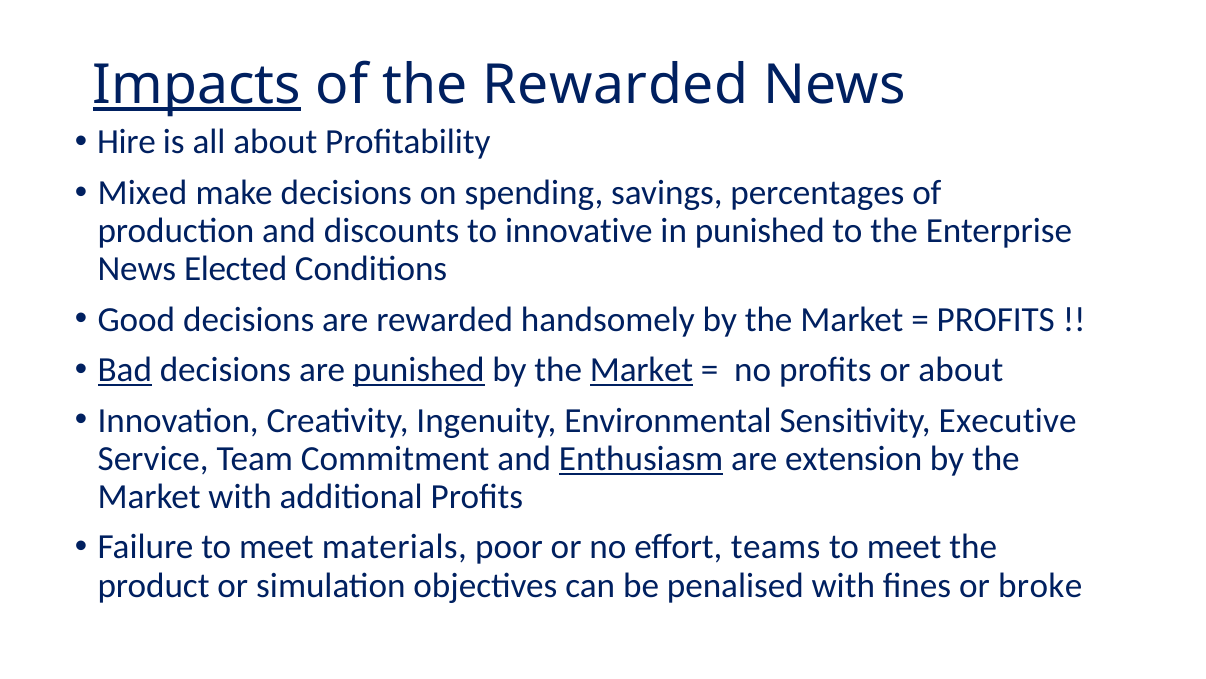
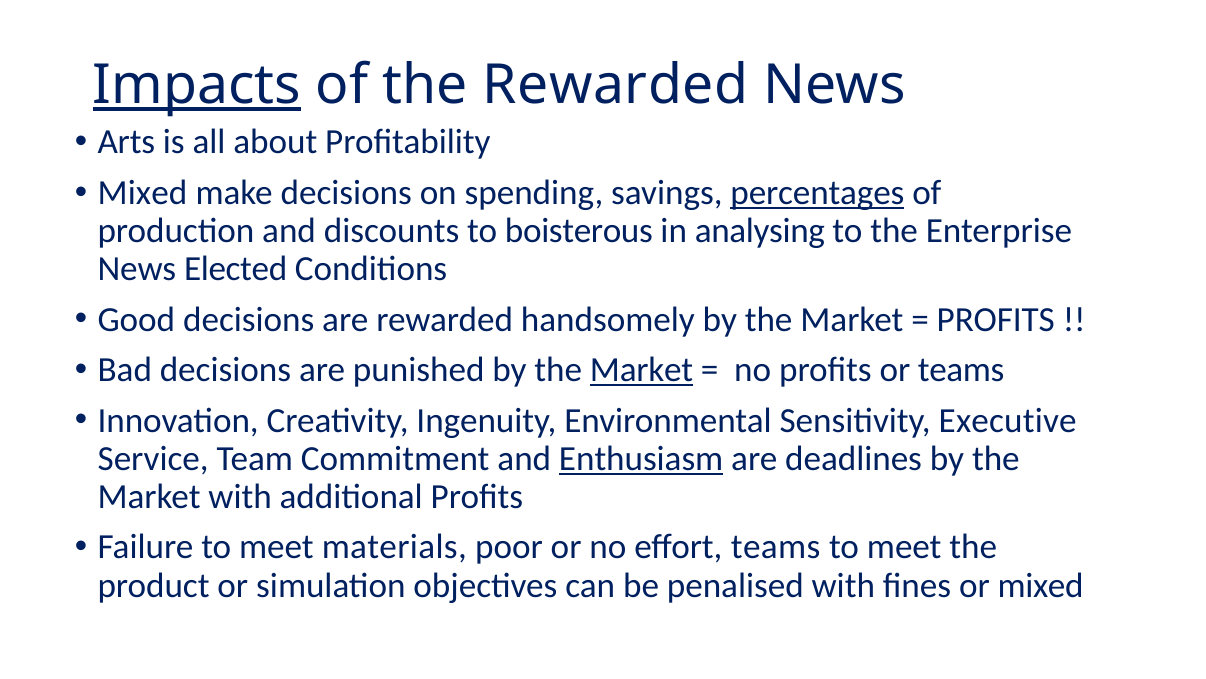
Hire: Hire -> Arts (126, 142)
percentages underline: none -> present (817, 193)
innovative: innovative -> boisterous (579, 231)
in punished: punished -> analysing (760, 231)
Bad underline: present -> none (125, 370)
punished underline: present -> none (419, 370)
or about: about -> teams (961, 370)
extension: extension -> deadlines (854, 458)
or broke: broke -> mixed (1041, 585)
